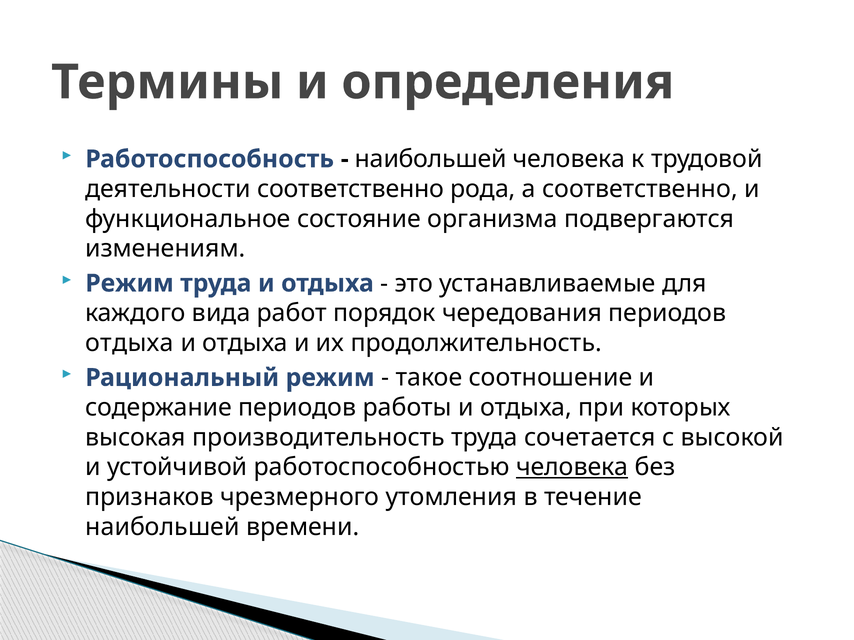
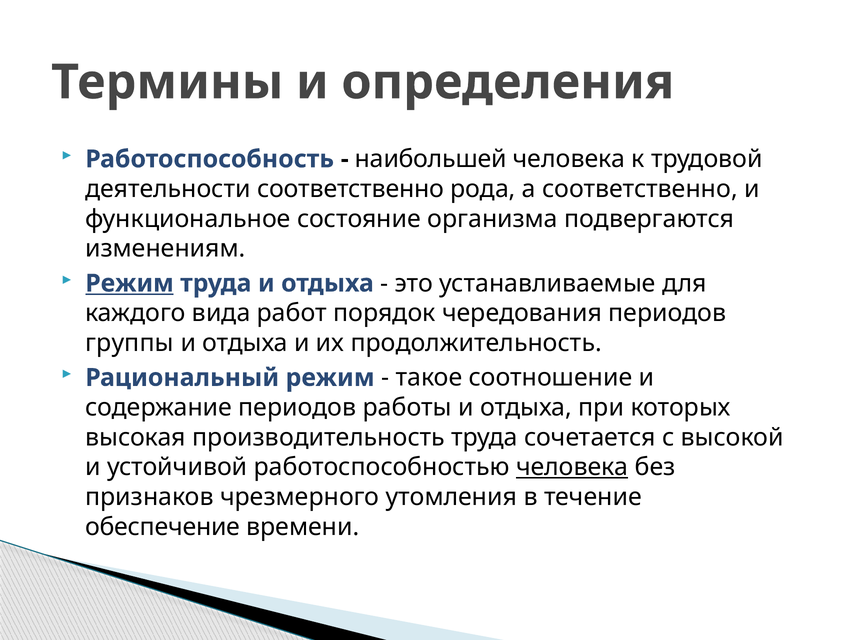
Режим underline: none -> present (130, 284)
отдыха: отдыха -> группы (130, 343)
наибольшей: наибольшей -> обеспечение (163, 527)
